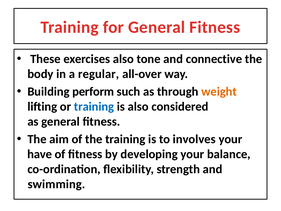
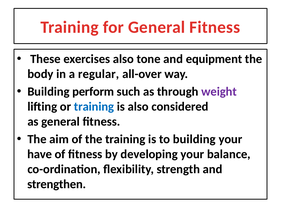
connective: connective -> equipment (214, 59)
weight colour: orange -> purple (219, 91)
to involves: involves -> building (194, 139)
swimming: swimming -> strengthen (57, 184)
